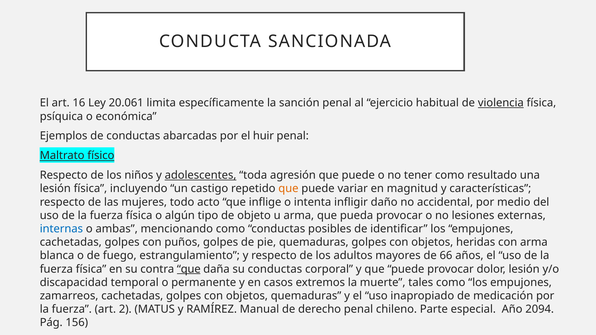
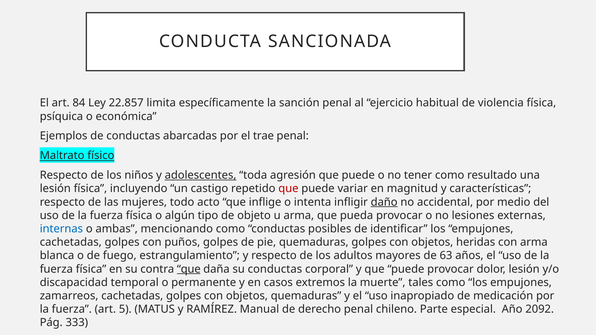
16: 16 -> 84 (79, 103)
20.061: 20.061 -> 22.857 (126, 103)
violencia underline: present -> none (501, 103)
huir: huir -> trae (263, 136)
que colour: orange -> red (288, 189)
daño underline: none -> present (384, 202)
66: 66 -> 63 (446, 256)
2: 2 -> 5 (125, 309)
2094: 2094 -> 2092 (540, 309)
156: 156 -> 333 (77, 323)
